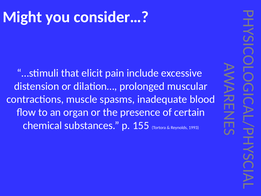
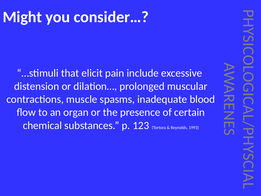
155: 155 -> 123 (141, 125)
